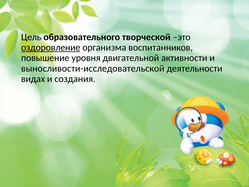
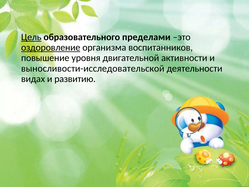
Цель underline: none -> present (31, 37)
творческой: творческой -> пределами (146, 37)
создания: создания -> развитию (75, 79)
